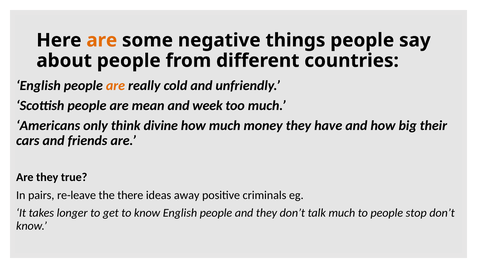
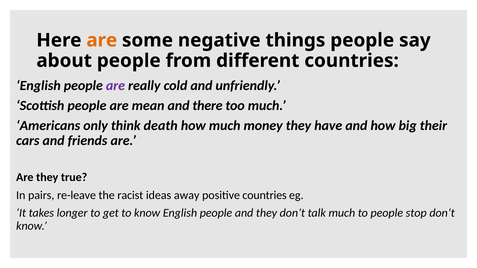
are colour: orange -> purple (115, 86)
week: week -> there (208, 106)
divine: divine -> death (161, 126)
there: there -> racist (130, 195)
positive criminals: criminals -> countries (265, 195)
